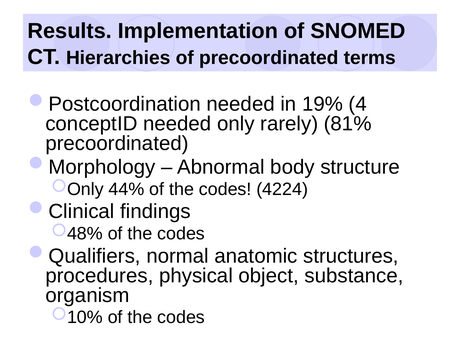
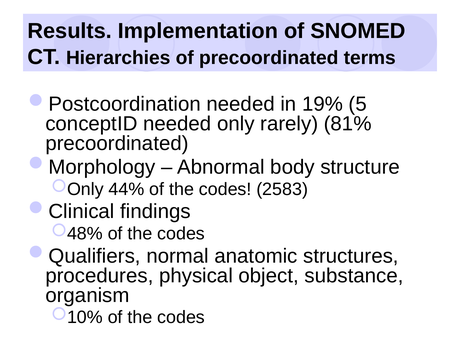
4: 4 -> 5 (358, 104)
4224: 4224 -> 2583 (282, 189)
